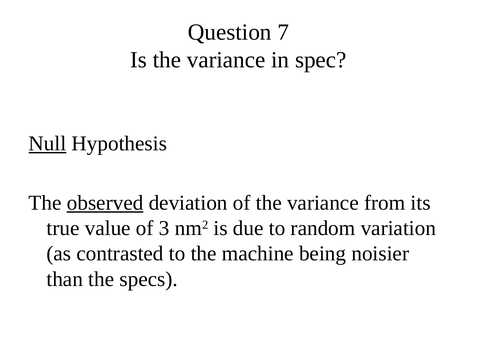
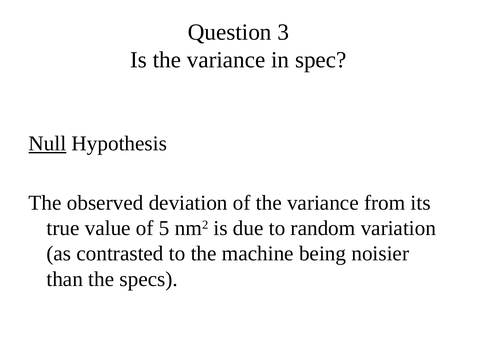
7: 7 -> 3 (283, 32)
observed underline: present -> none (105, 203)
3: 3 -> 5 (164, 229)
